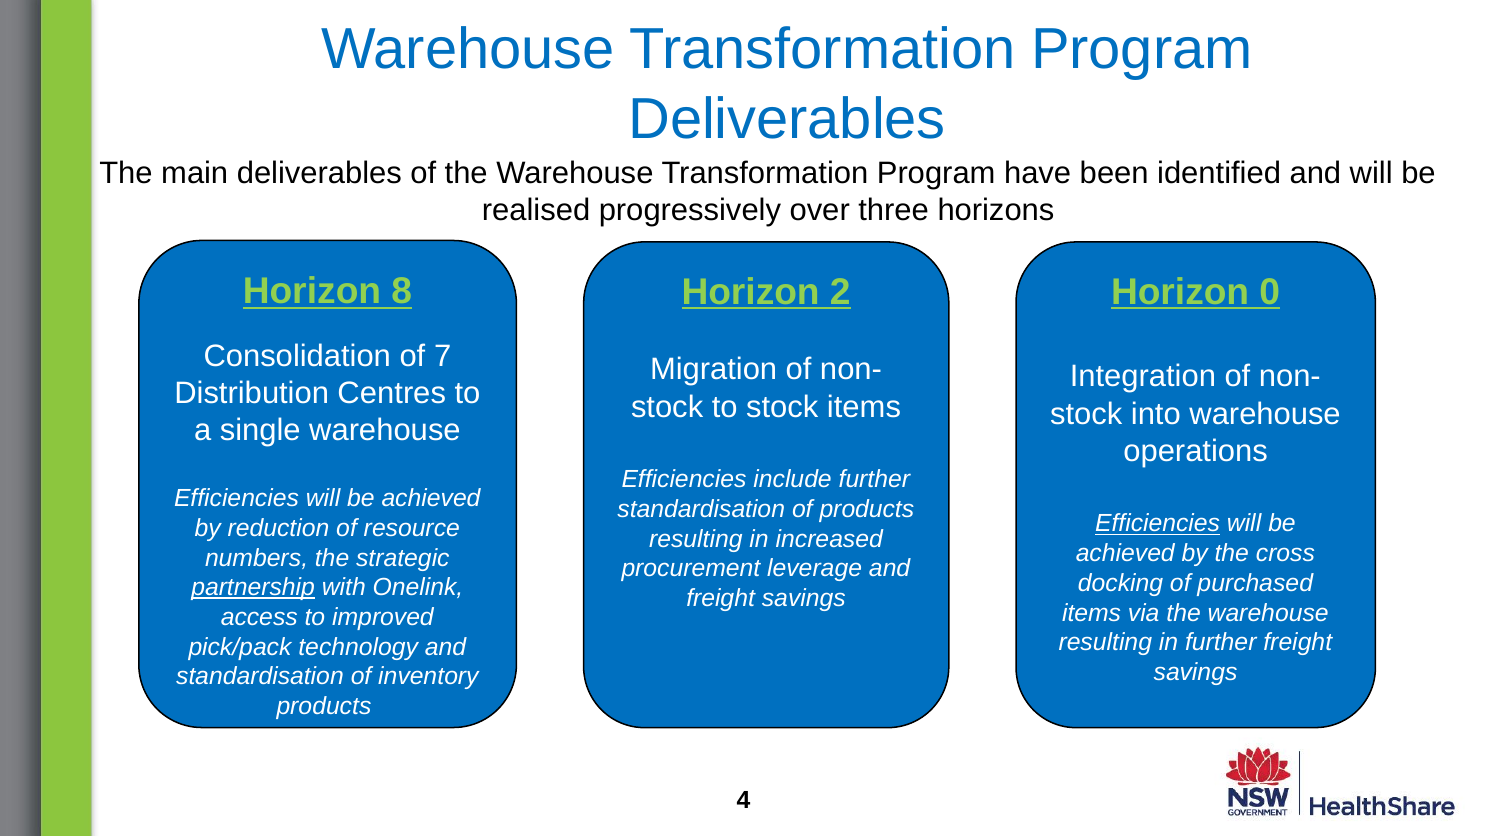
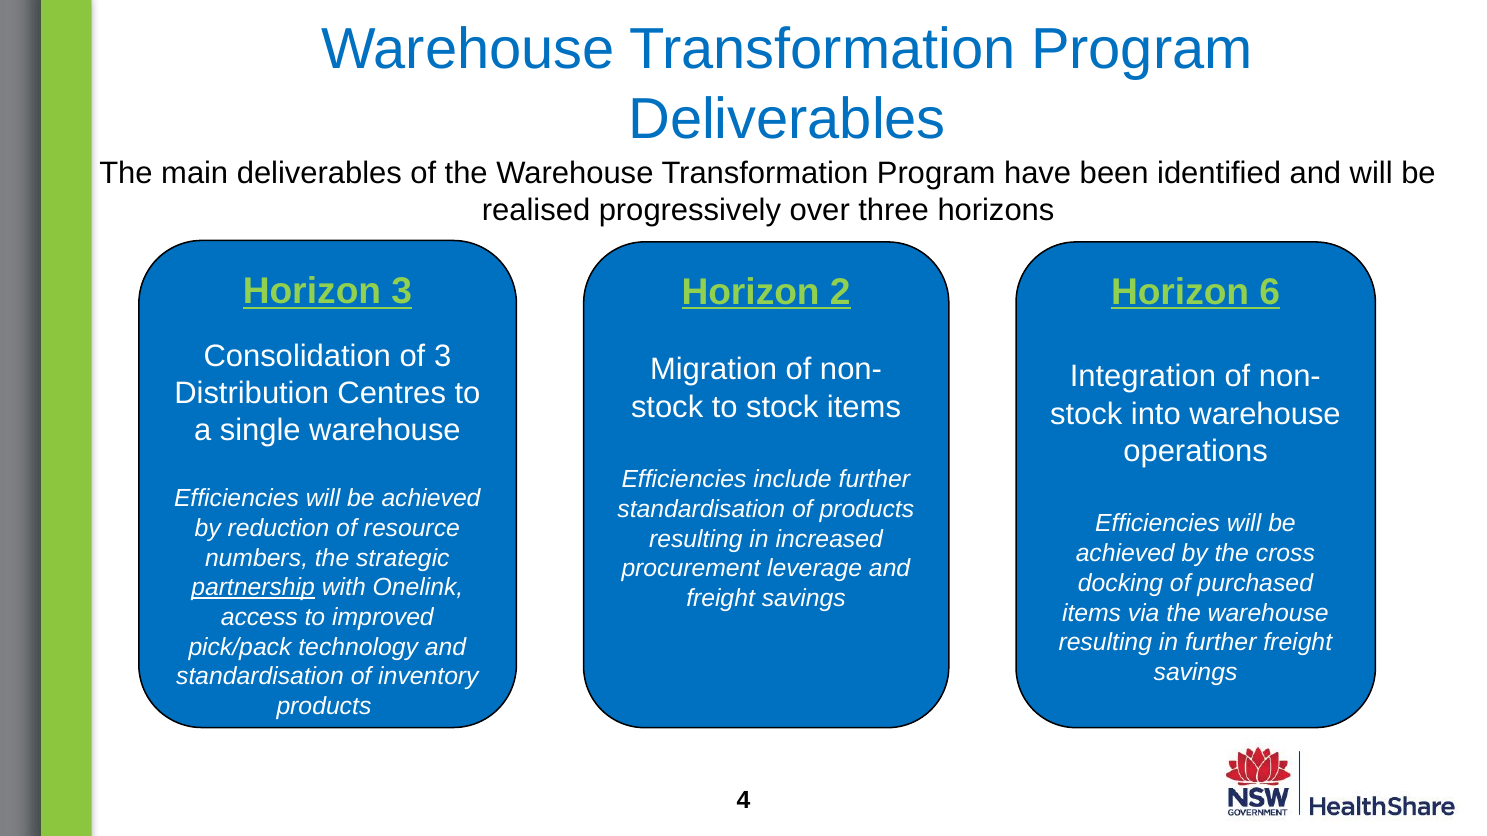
Horizon 8: 8 -> 3 (402, 291)
0: 0 -> 6 (1270, 292)
of 7: 7 -> 3 (443, 357)
Efficiencies underline: present -> none (1158, 524)
